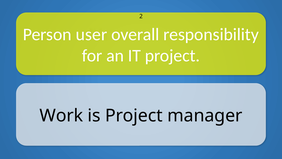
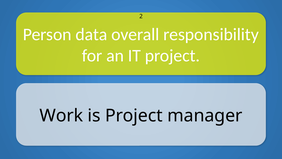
user: user -> data (92, 34)
